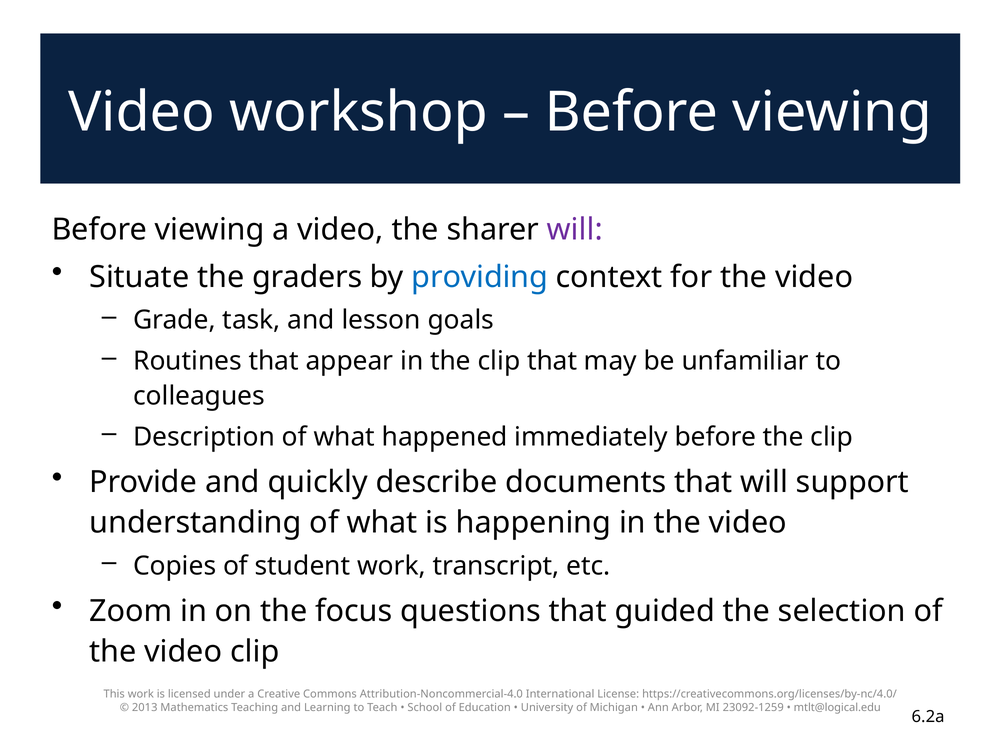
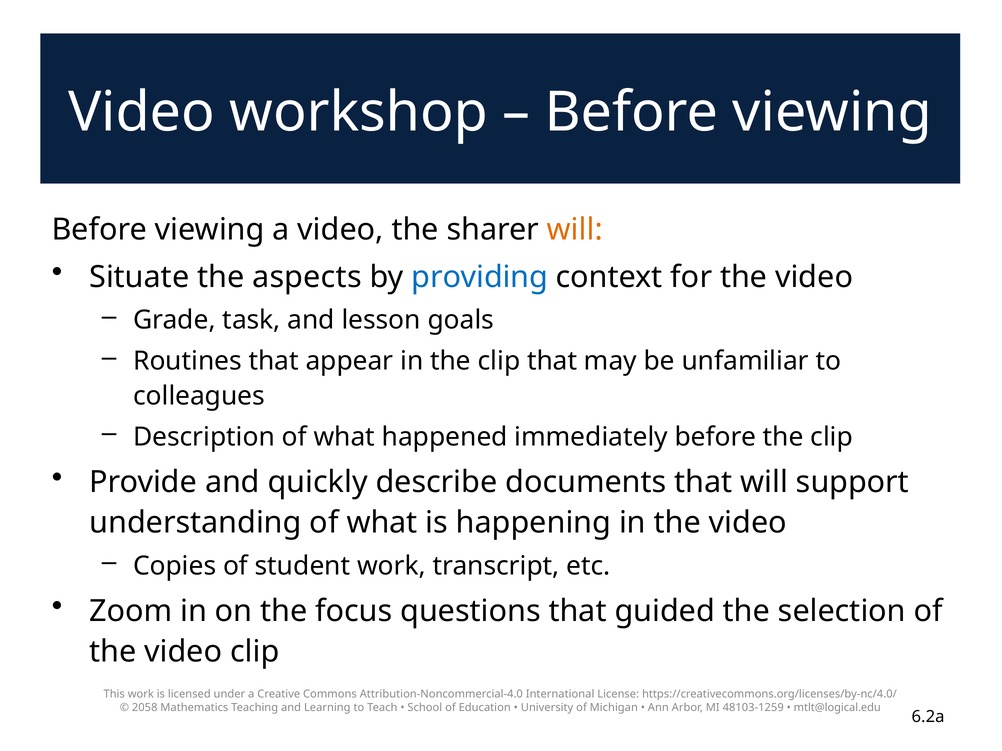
will colour: purple -> orange (575, 230)
graders: graders -> aspects (307, 277)
2013: 2013 -> 2058 (145, 708)
23092-1259: 23092-1259 -> 48103-1259 (753, 708)
